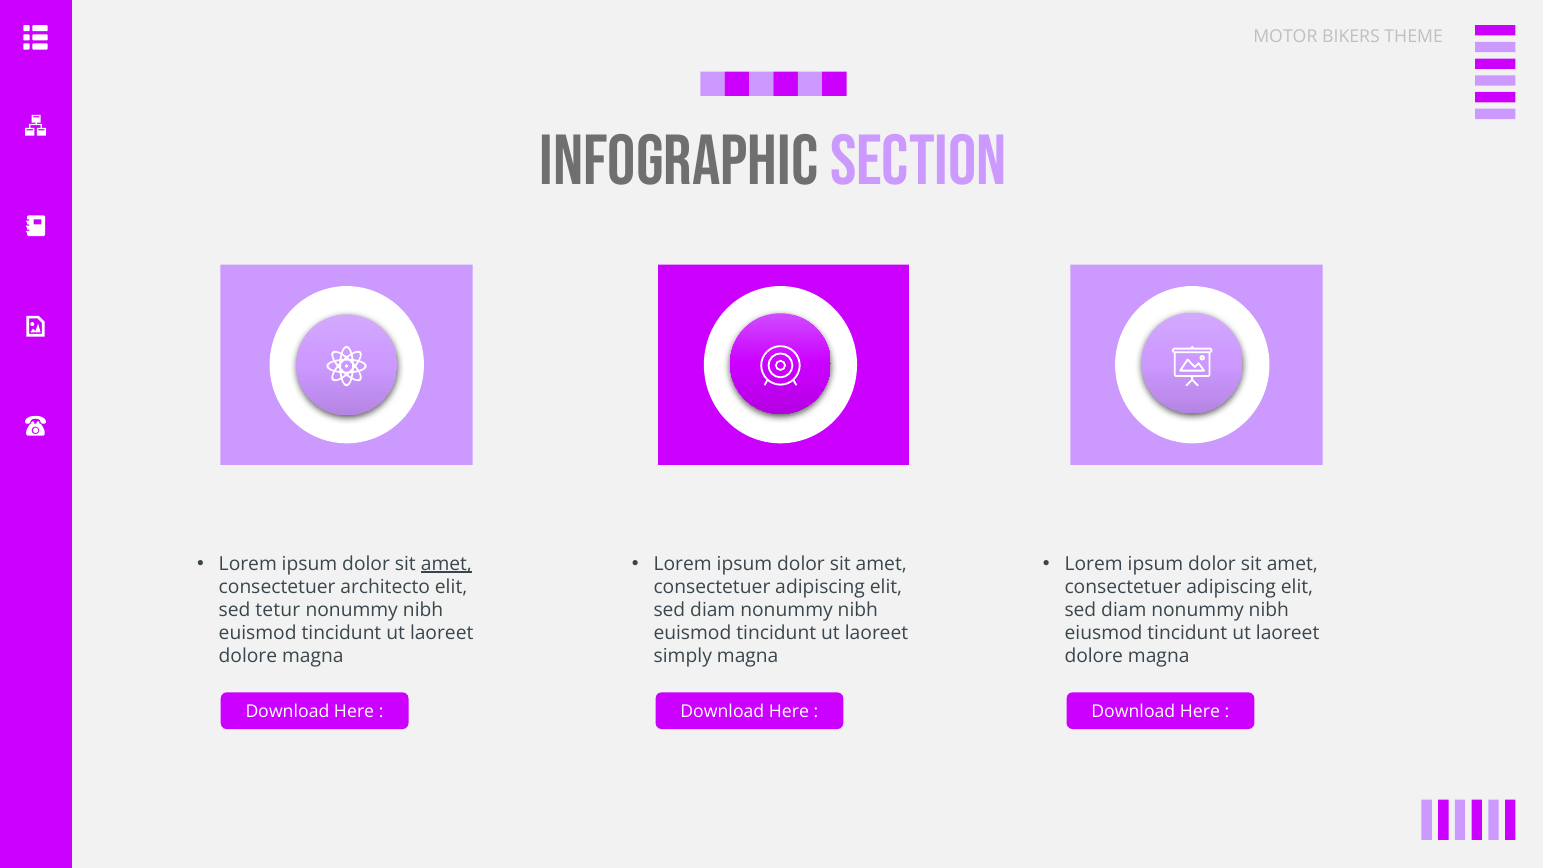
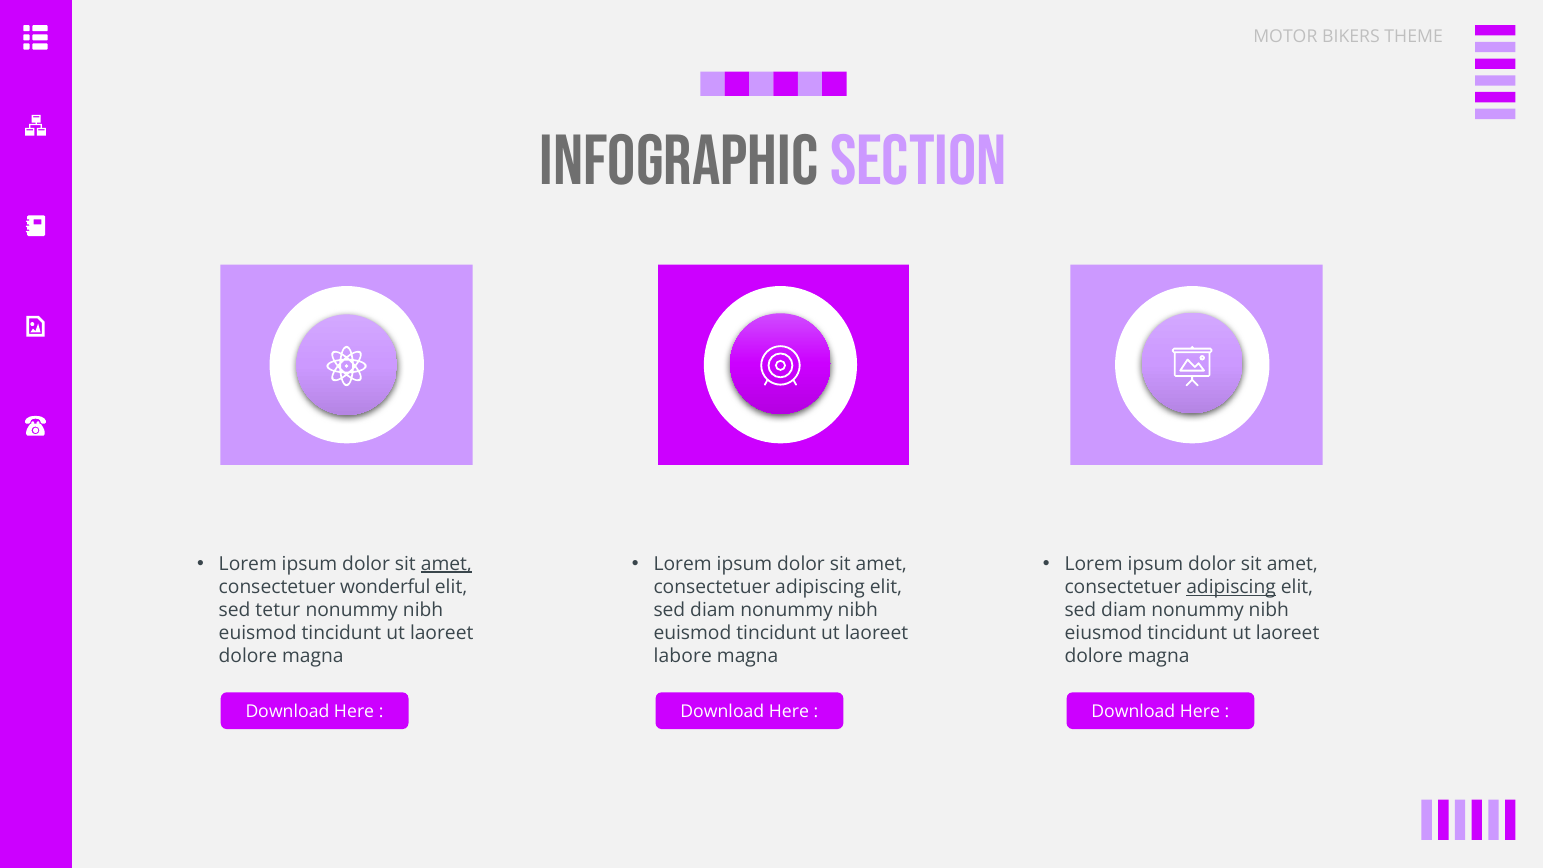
architecto: architecto -> wonderful (385, 587)
adipiscing underline: none -> present (1231, 587)
simply: simply -> labore (683, 656)
